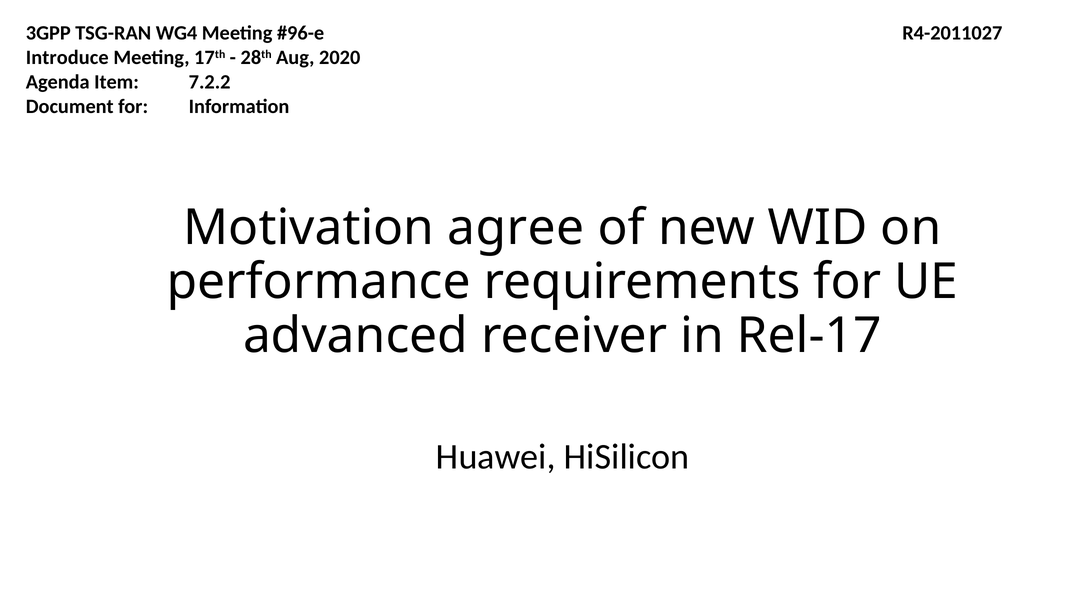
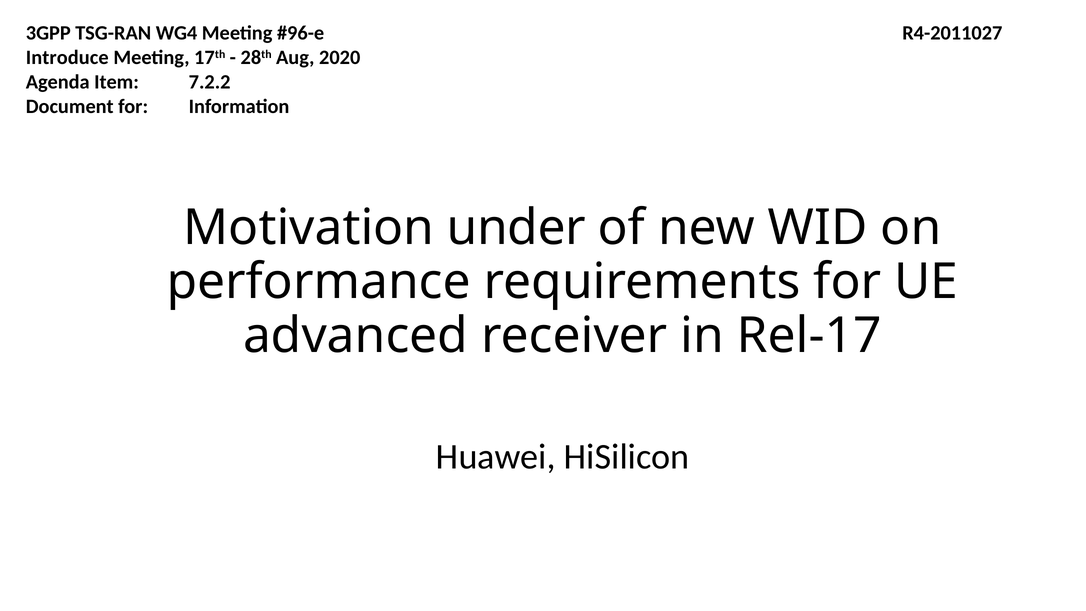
agree: agree -> under (516, 228)
